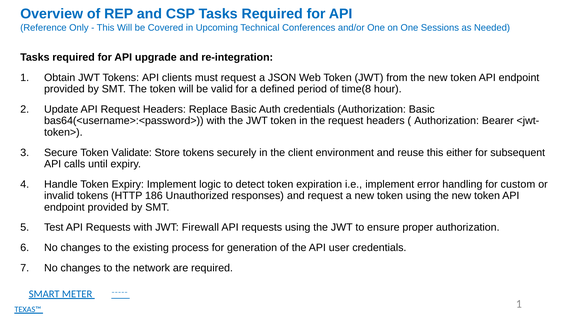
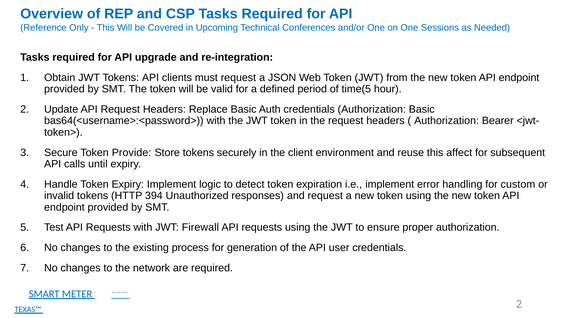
time(8: time(8 -> time(5 (356, 89)
Validate: Validate -> Provide (132, 152)
either: either -> affect (459, 152)
186: 186 -> 394 (154, 196)
1: 1 -> 2 (519, 304)
